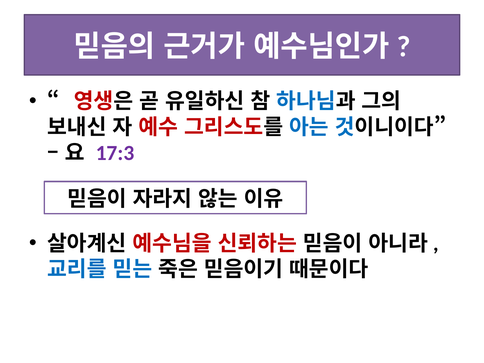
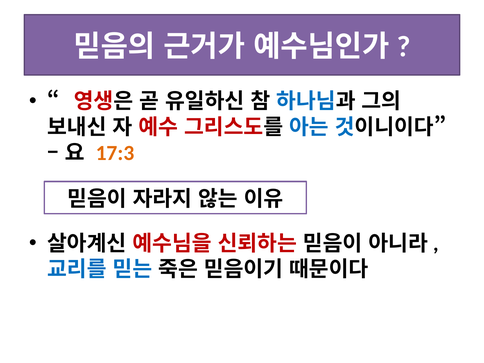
17:3 colour: purple -> orange (115, 153)
